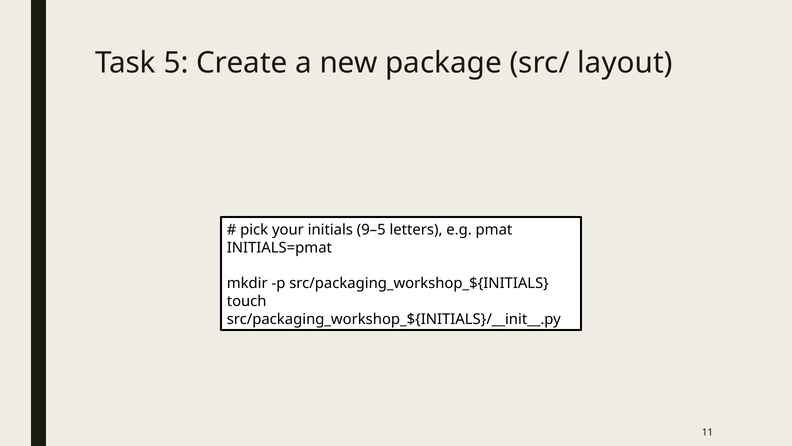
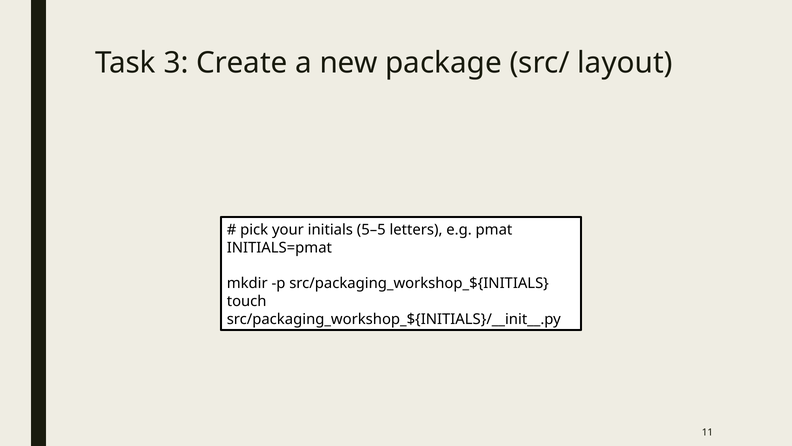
5: 5 -> 3 (176, 63)
9–5: 9–5 -> 5–5 (371, 230)
